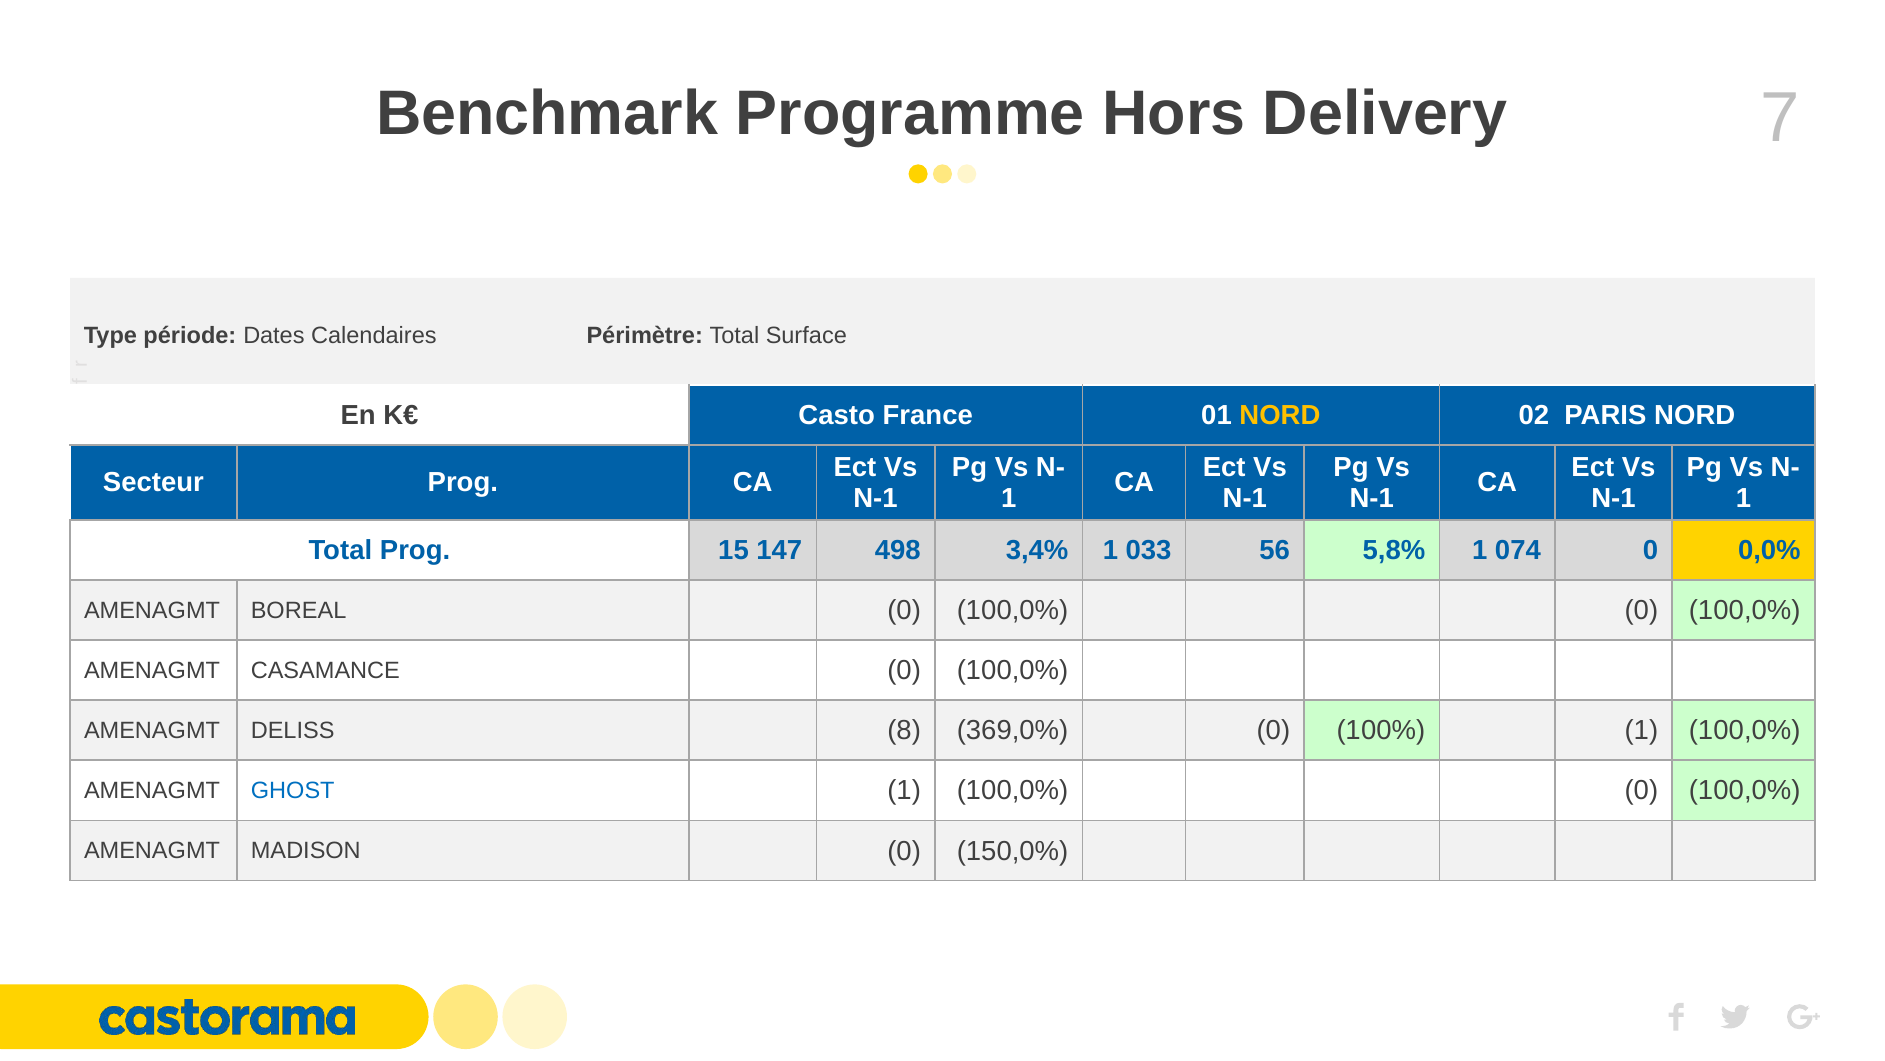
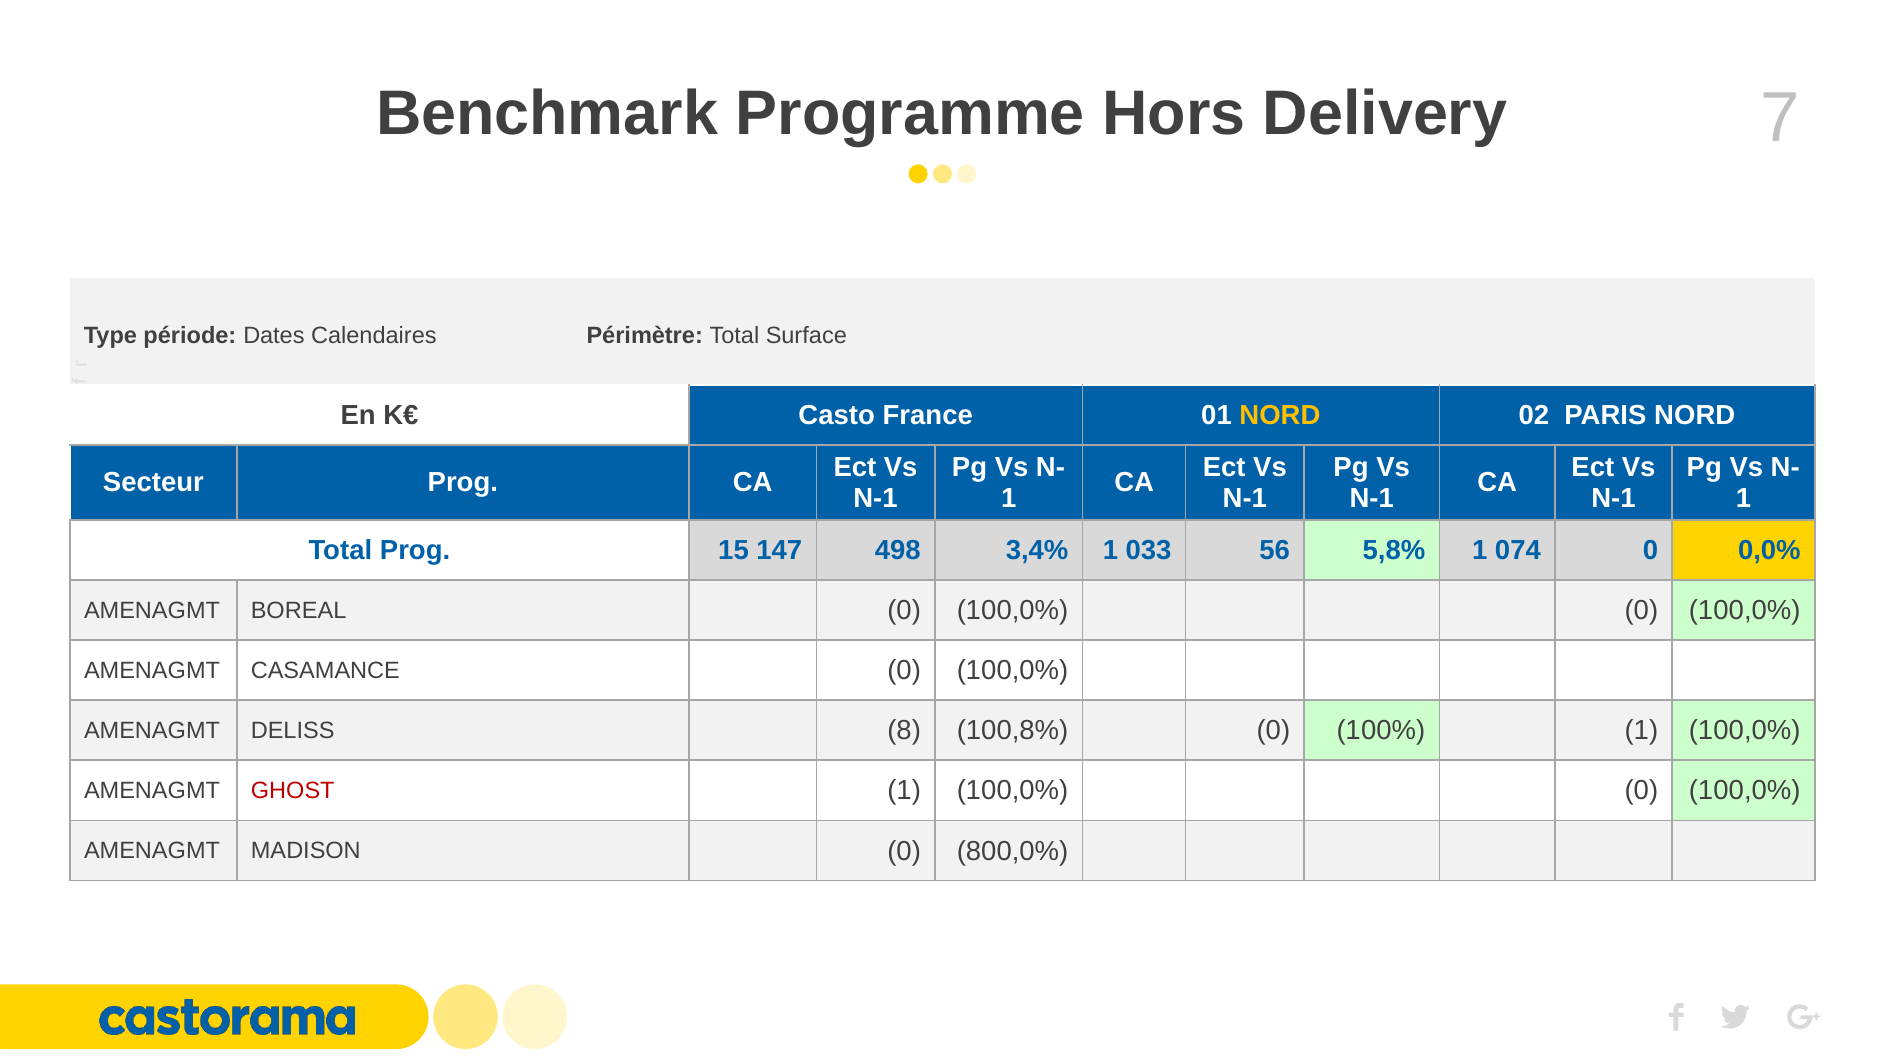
369,0%: 369,0% -> 100,8% (1013, 730)
GHOST colour: blue -> red (293, 790)
150,0%: 150,0% -> 800,0% (1013, 850)
